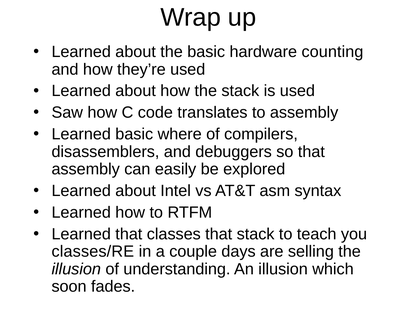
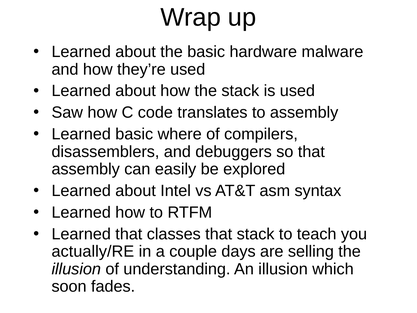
counting: counting -> malware (332, 52)
classes/RE: classes/RE -> actually/RE (93, 251)
